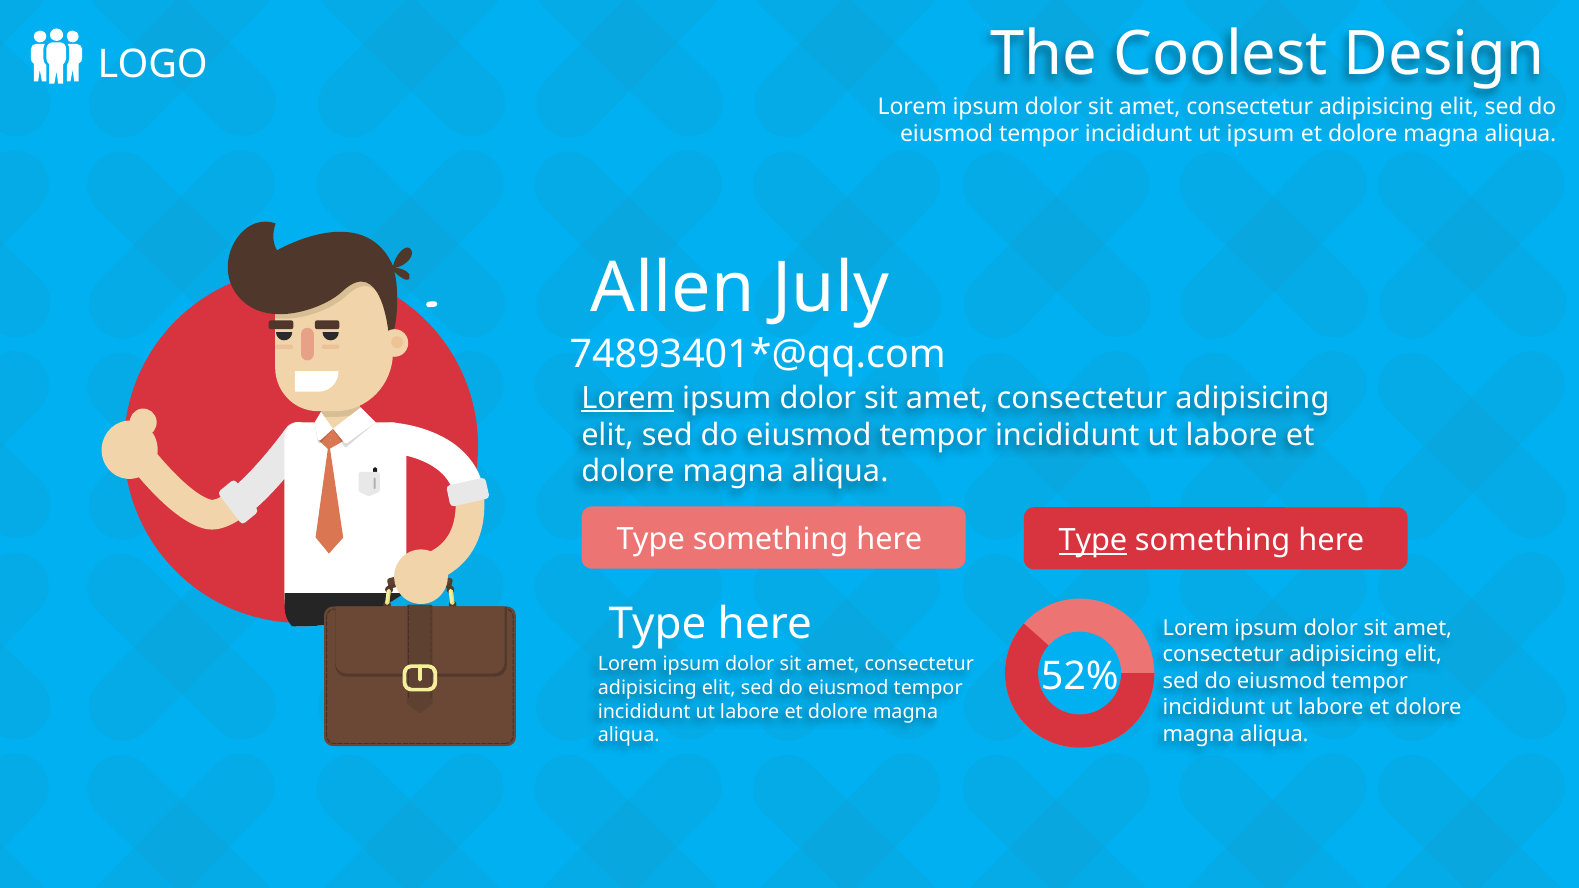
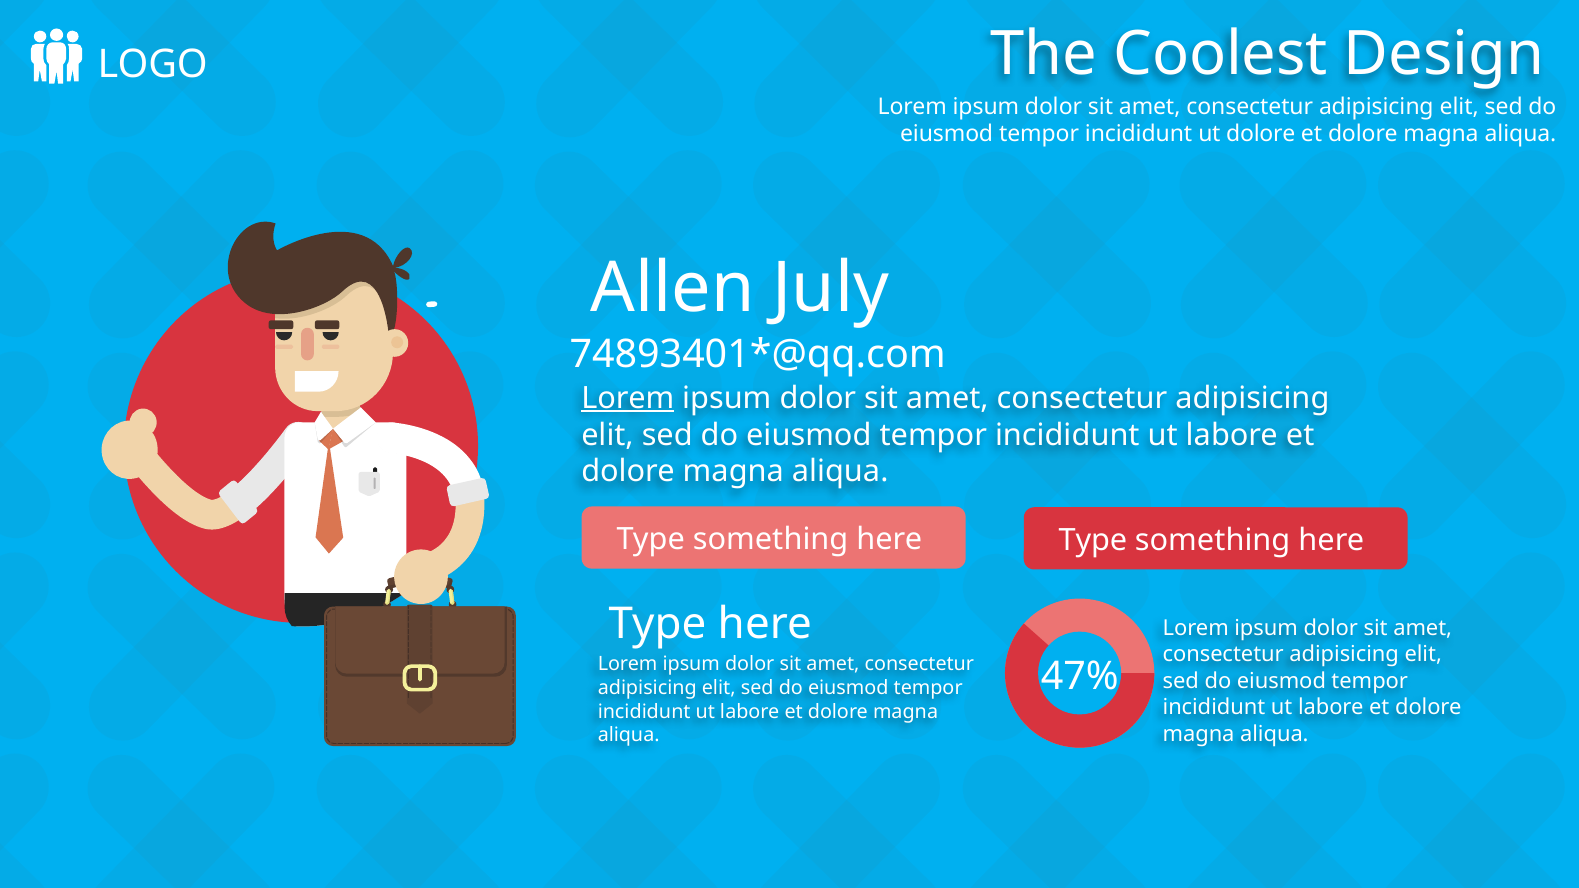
ut ipsum: ipsum -> dolore (1261, 134)
Type underline: present -> none (1093, 541)
52%: 52% -> 47% (1080, 676)
